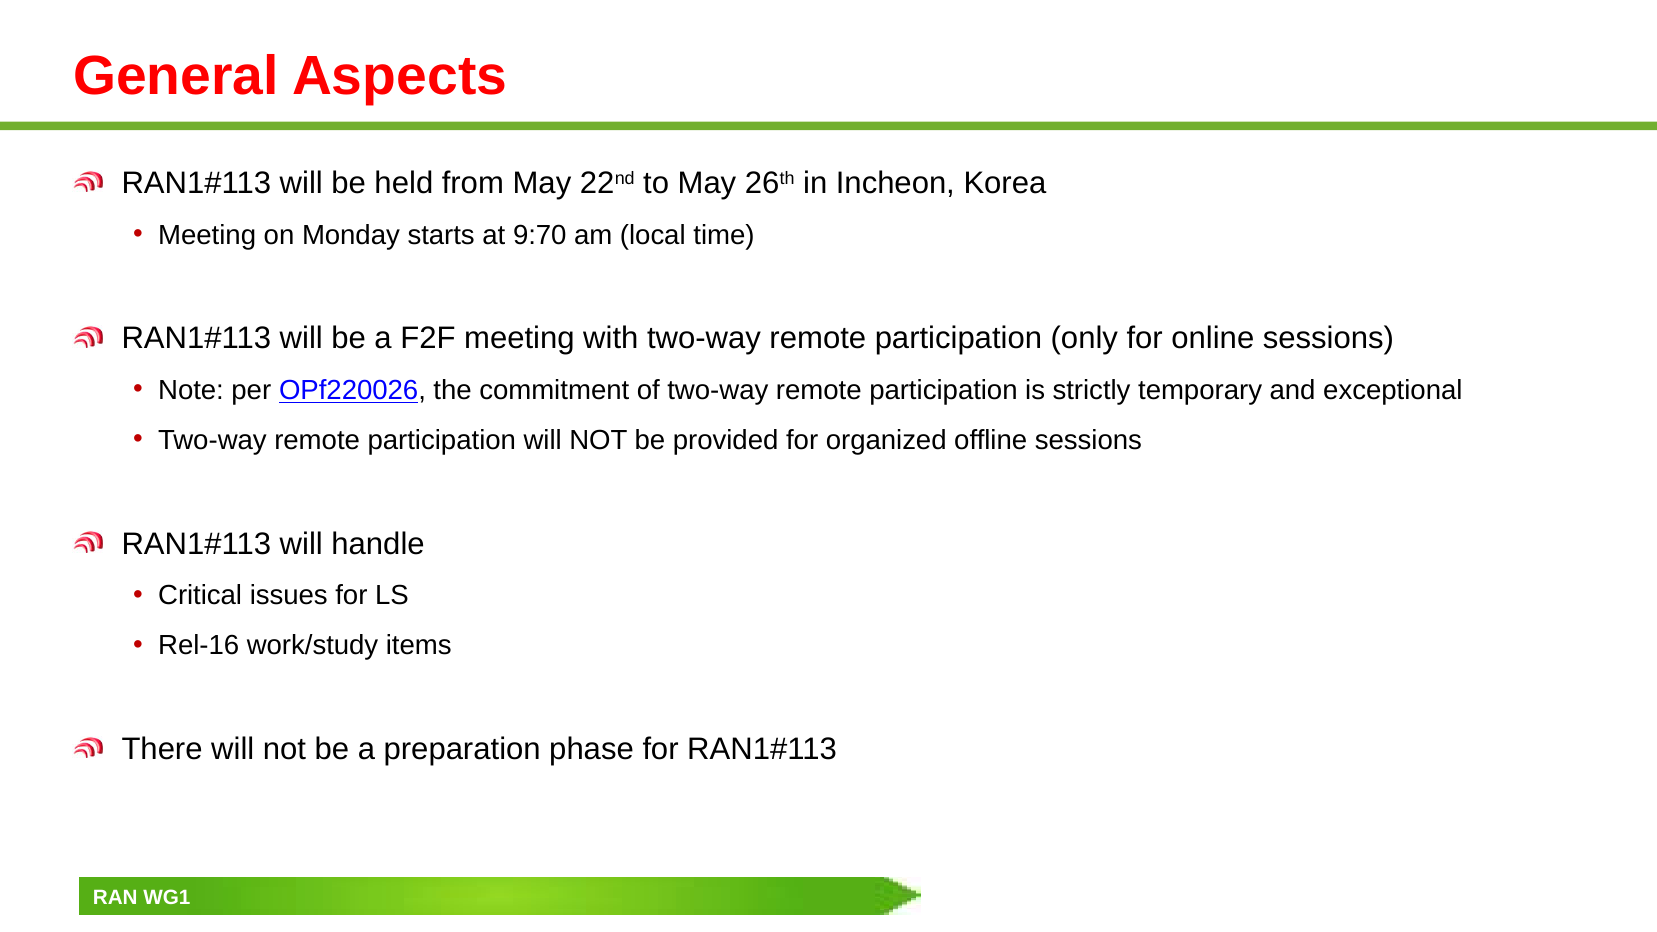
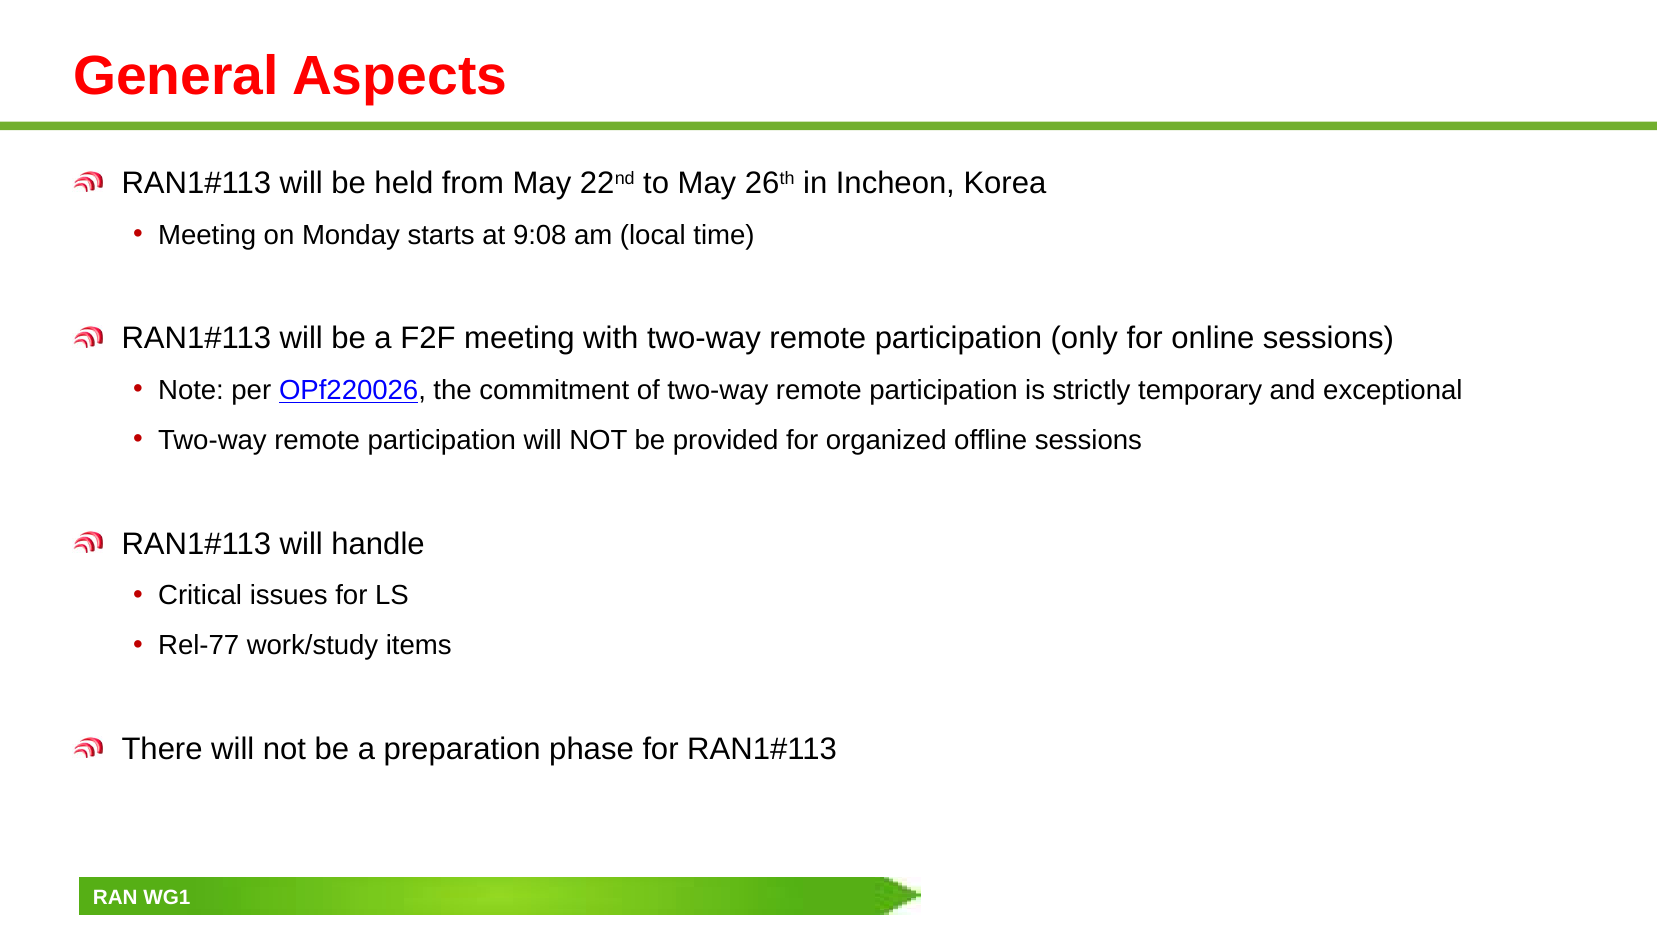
9:70: 9:70 -> 9:08 (540, 235)
Rel-16: Rel-16 -> Rel-77 (199, 646)
